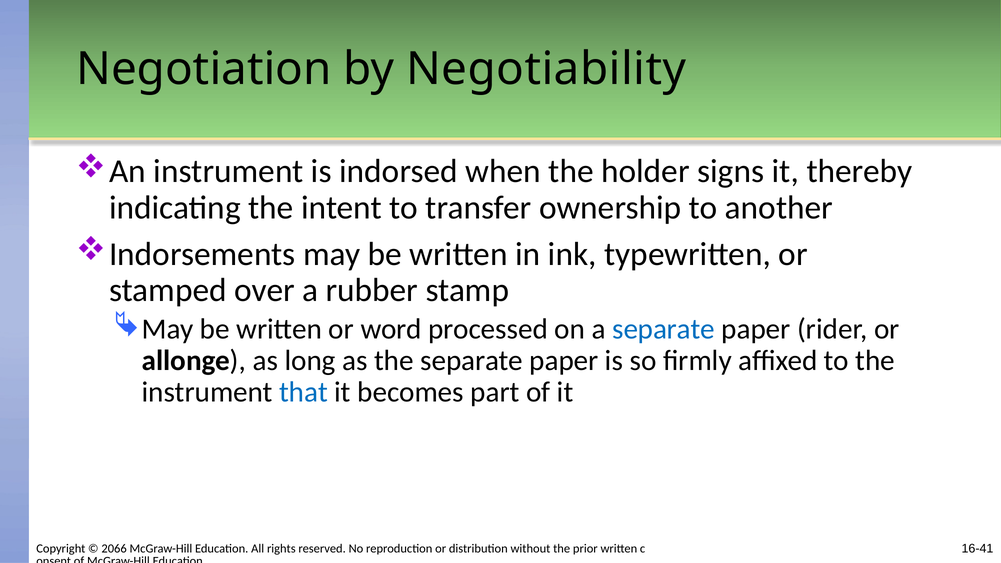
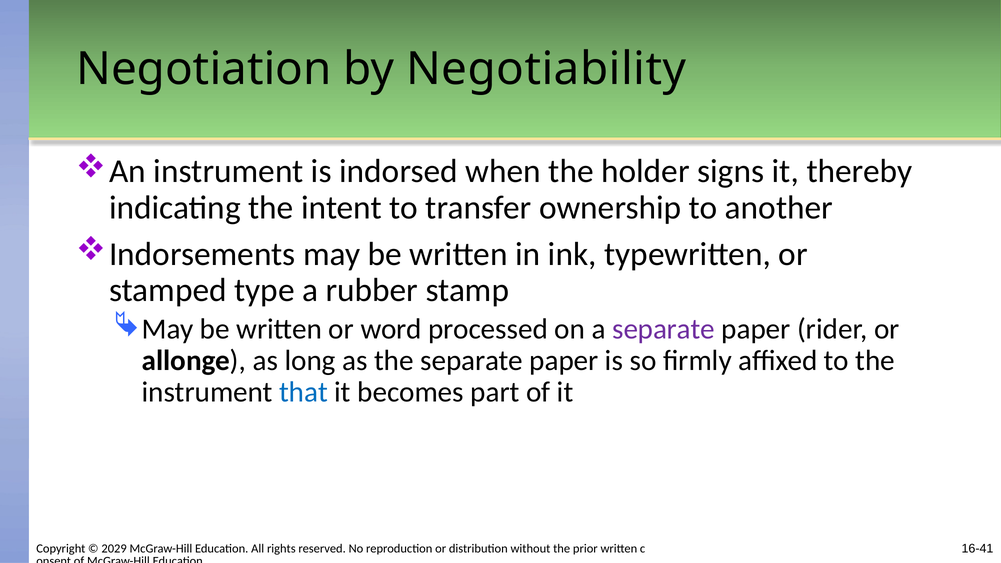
over: over -> type (264, 290)
separate colour: blue -> purple (664, 329)
2066: 2066 -> 2029 (114, 549)
